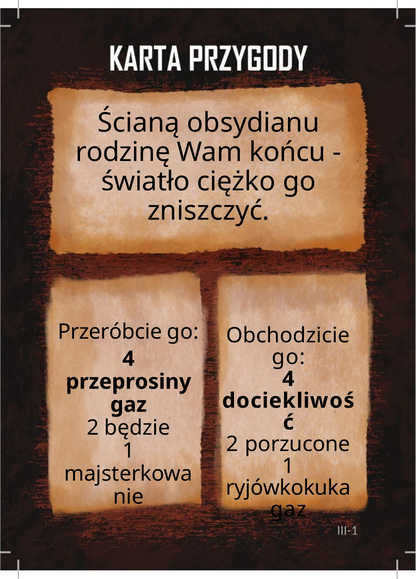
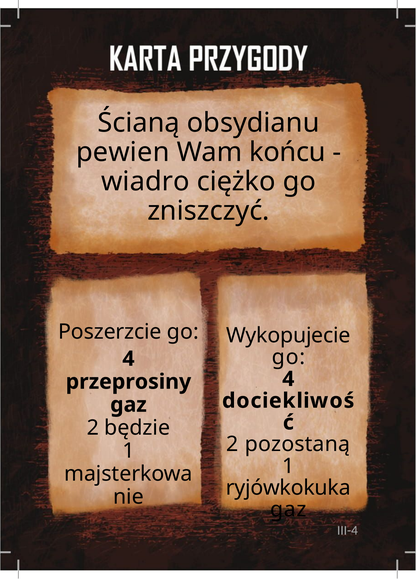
rodzinę: rodzinę -> pewien (123, 152)
światło: światło -> wiadro (145, 182)
Przeróbcie: Przeróbcie -> Poszerzcie (110, 332)
Obchodzicie: Obchodzicie -> Wykopujecie (288, 335)
porzucone: porzucone -> pozostaną (297, 444)
III-1: III-1 -> III-4 (347, 530)
